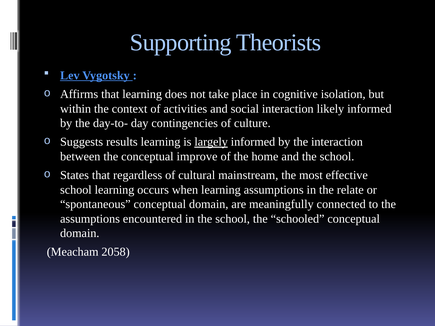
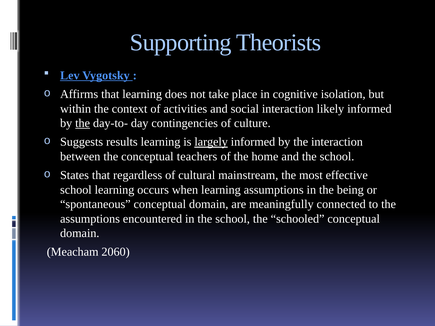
the underline: none -> present (83, 123)
improve: improve -> teachers (197, 157)
relate: relate -> being (350, 190)
2058: 2058 -> 2060 (116, 252)
